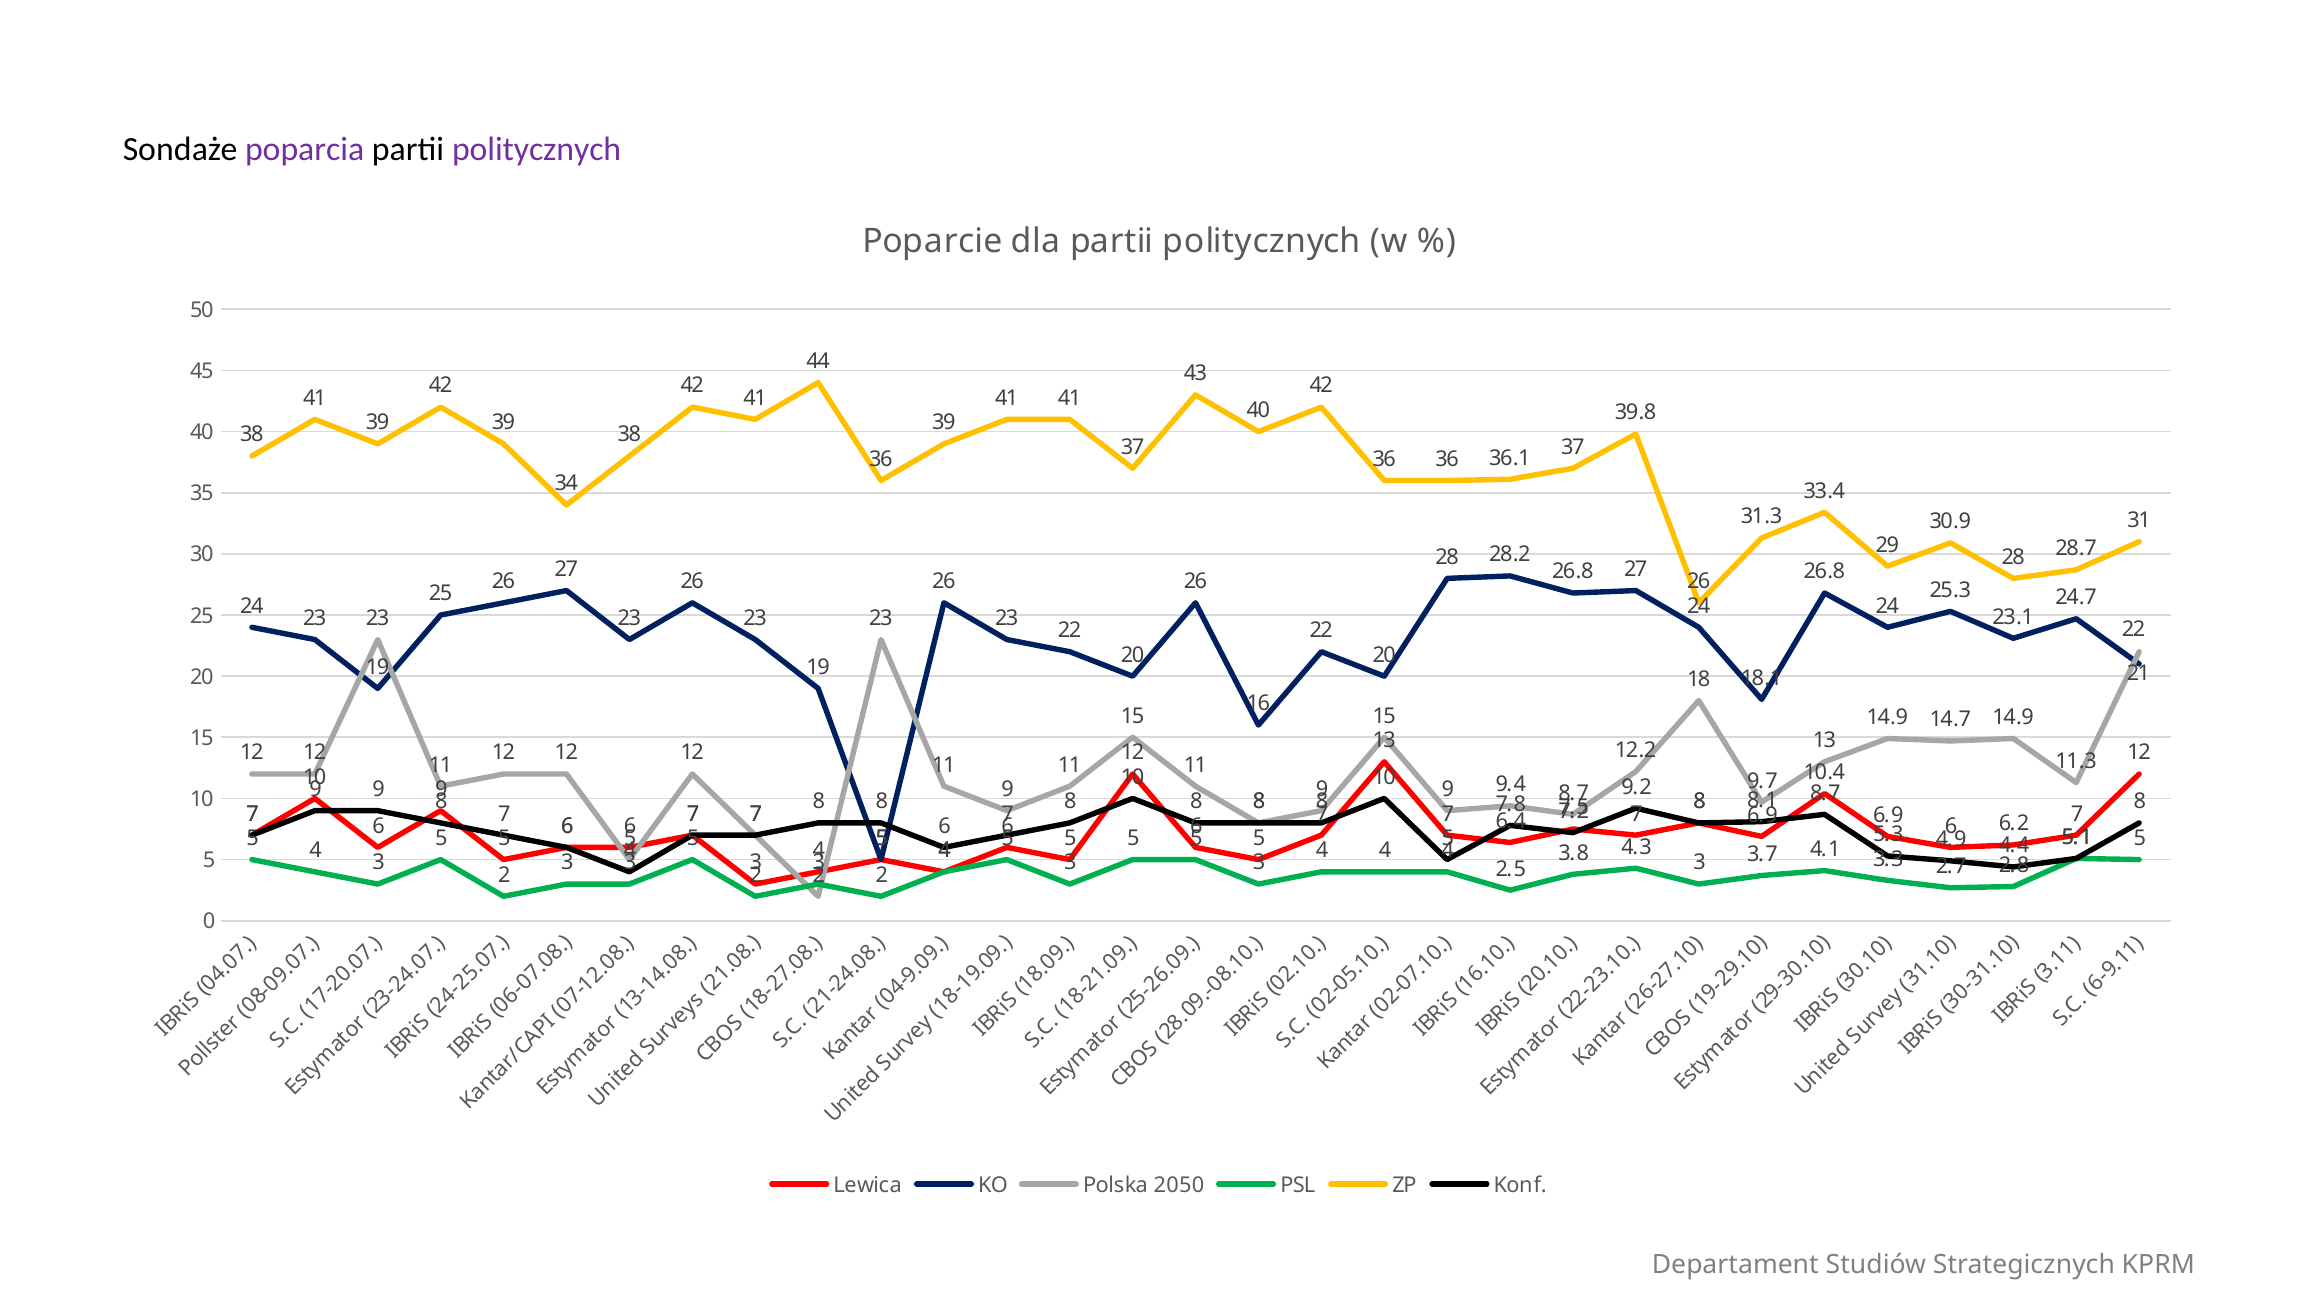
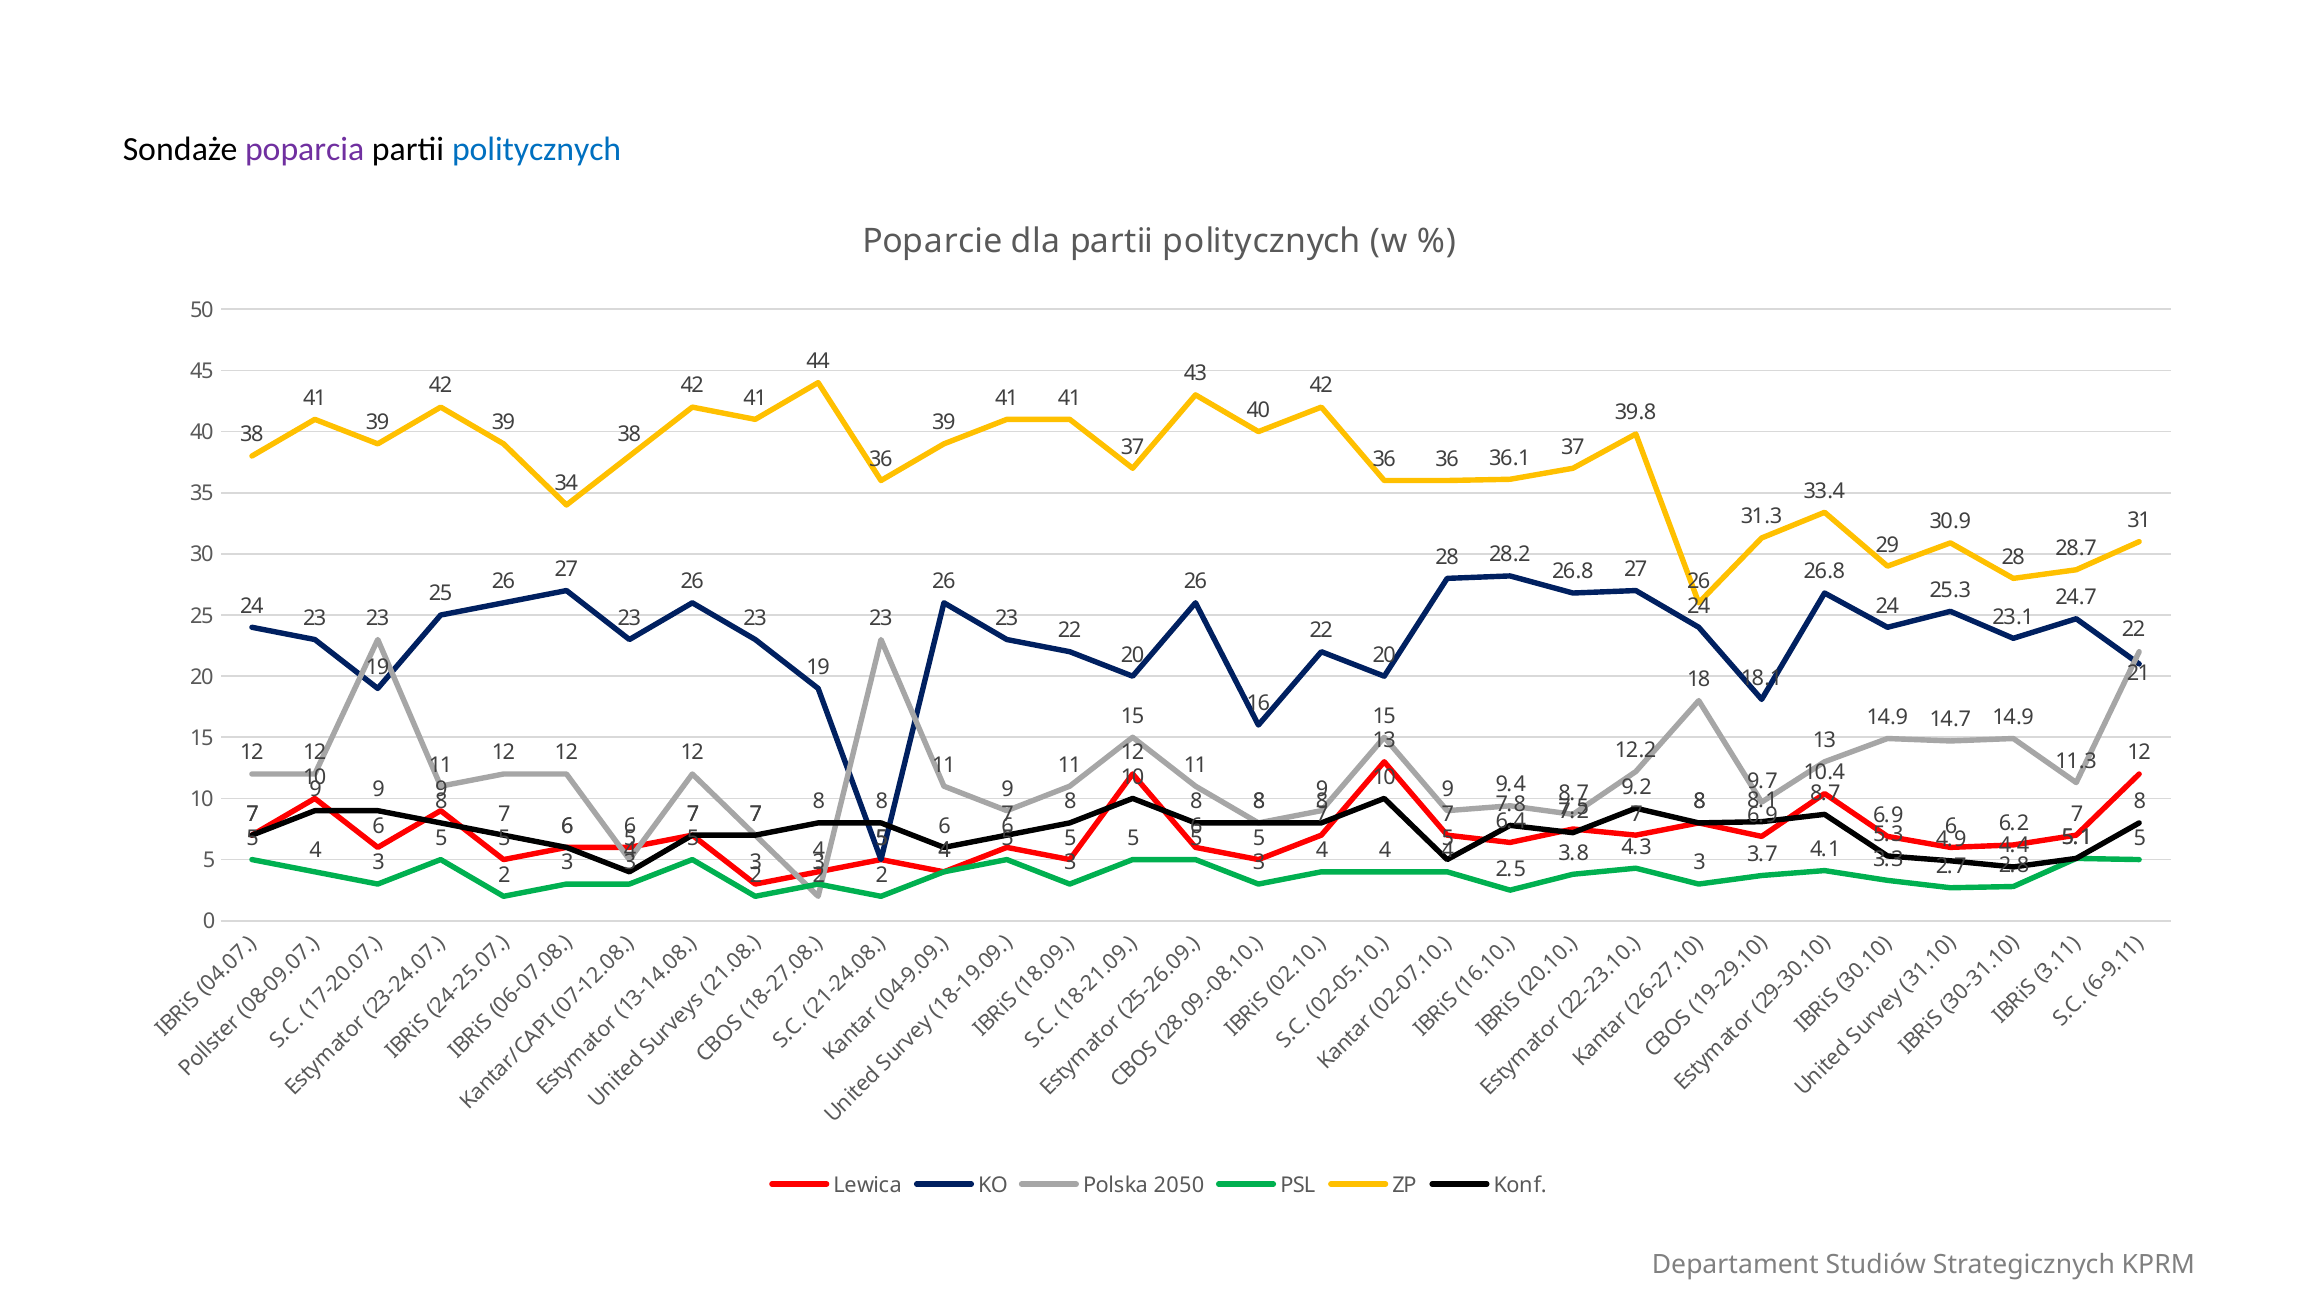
politycznych colour: purple -> blue (537, 150)
